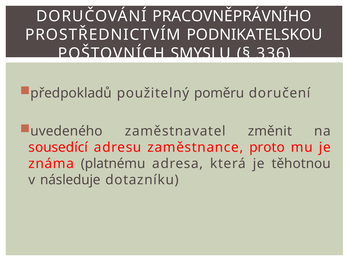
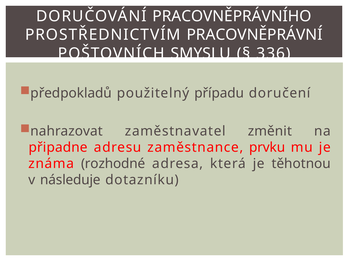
PODNIKATELSKOU: PODNIKATELSKOU -> PRACOVNĚPRÁVNÍ (255, 35)
poměru: poměru -> případu (219, 93)
uvedeného: uvedeného -> nahrazovat (67, 131)
sousedící: sousedící -> připadne (58, 147)
proto: proto -> prvku (267, 147)
platnému: platnému -> rozhodné (113, 164)
